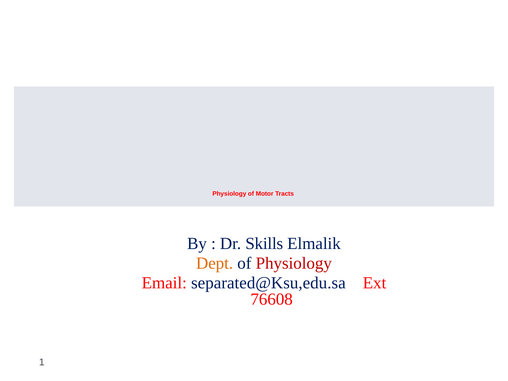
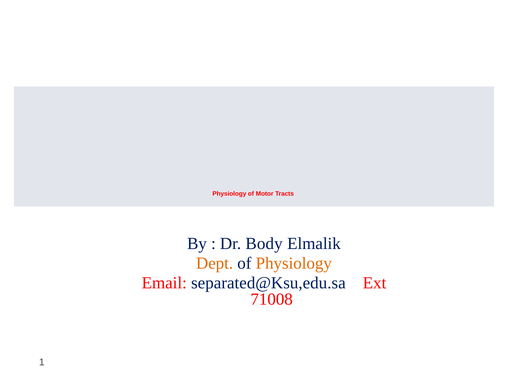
Skills: Skills -> Body (264, 244)
Physiology colour: red -> orange (294, 263)
76608: 76608 -> 71008 (272, 299)
